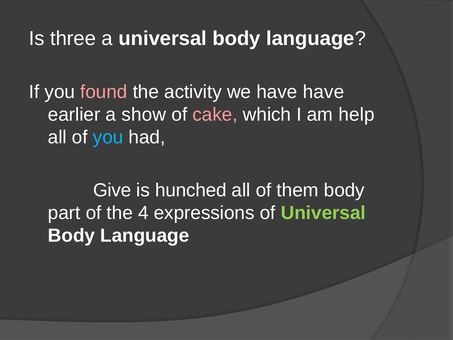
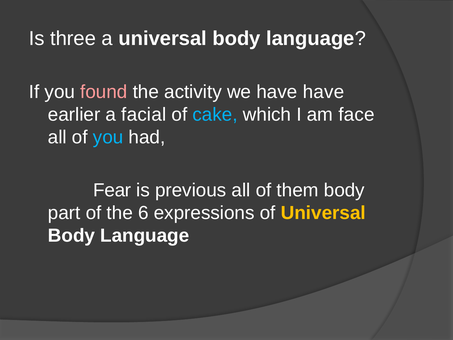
show: show -> facial (144, 115)
cake colour: pink -> light blue (215, 115)
help: help -> face (357, 115)
Give: Give -> Fear (112, 190)
hunched: hunched -> previous (191, 190)
4: 4 -> 6 (143, 213)
Universal colour: light green -> yellow (323, 213)
